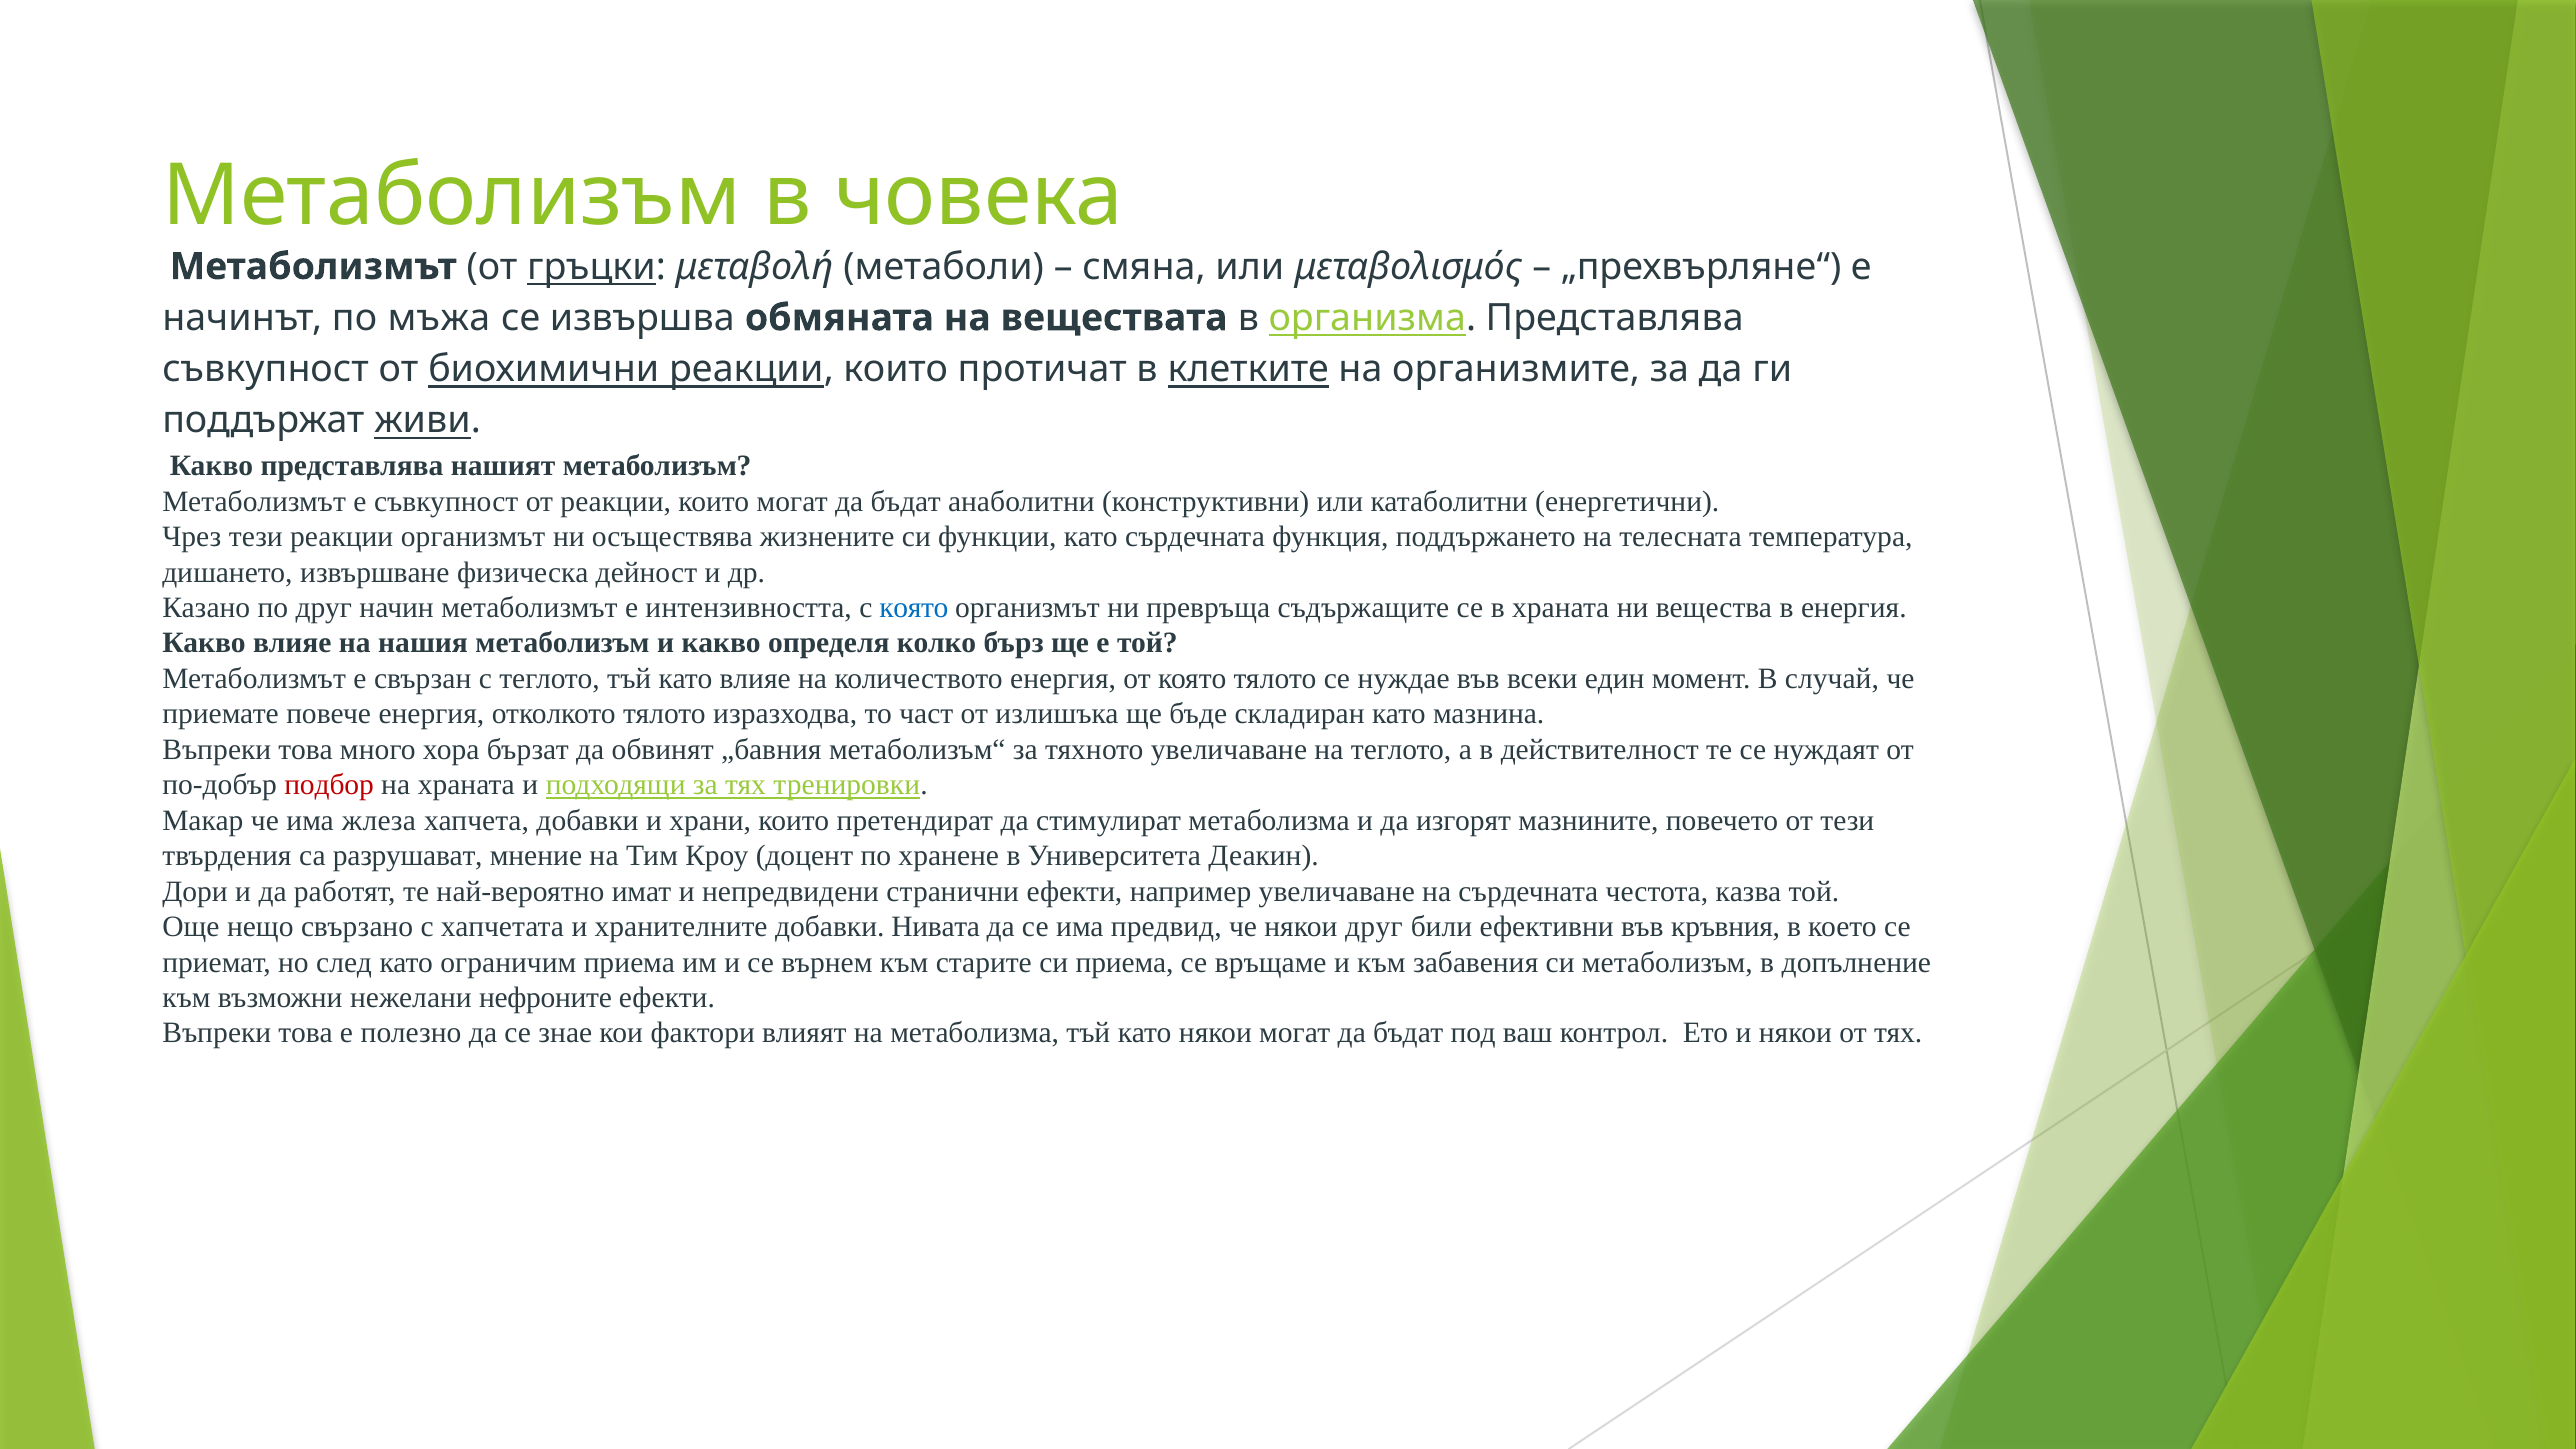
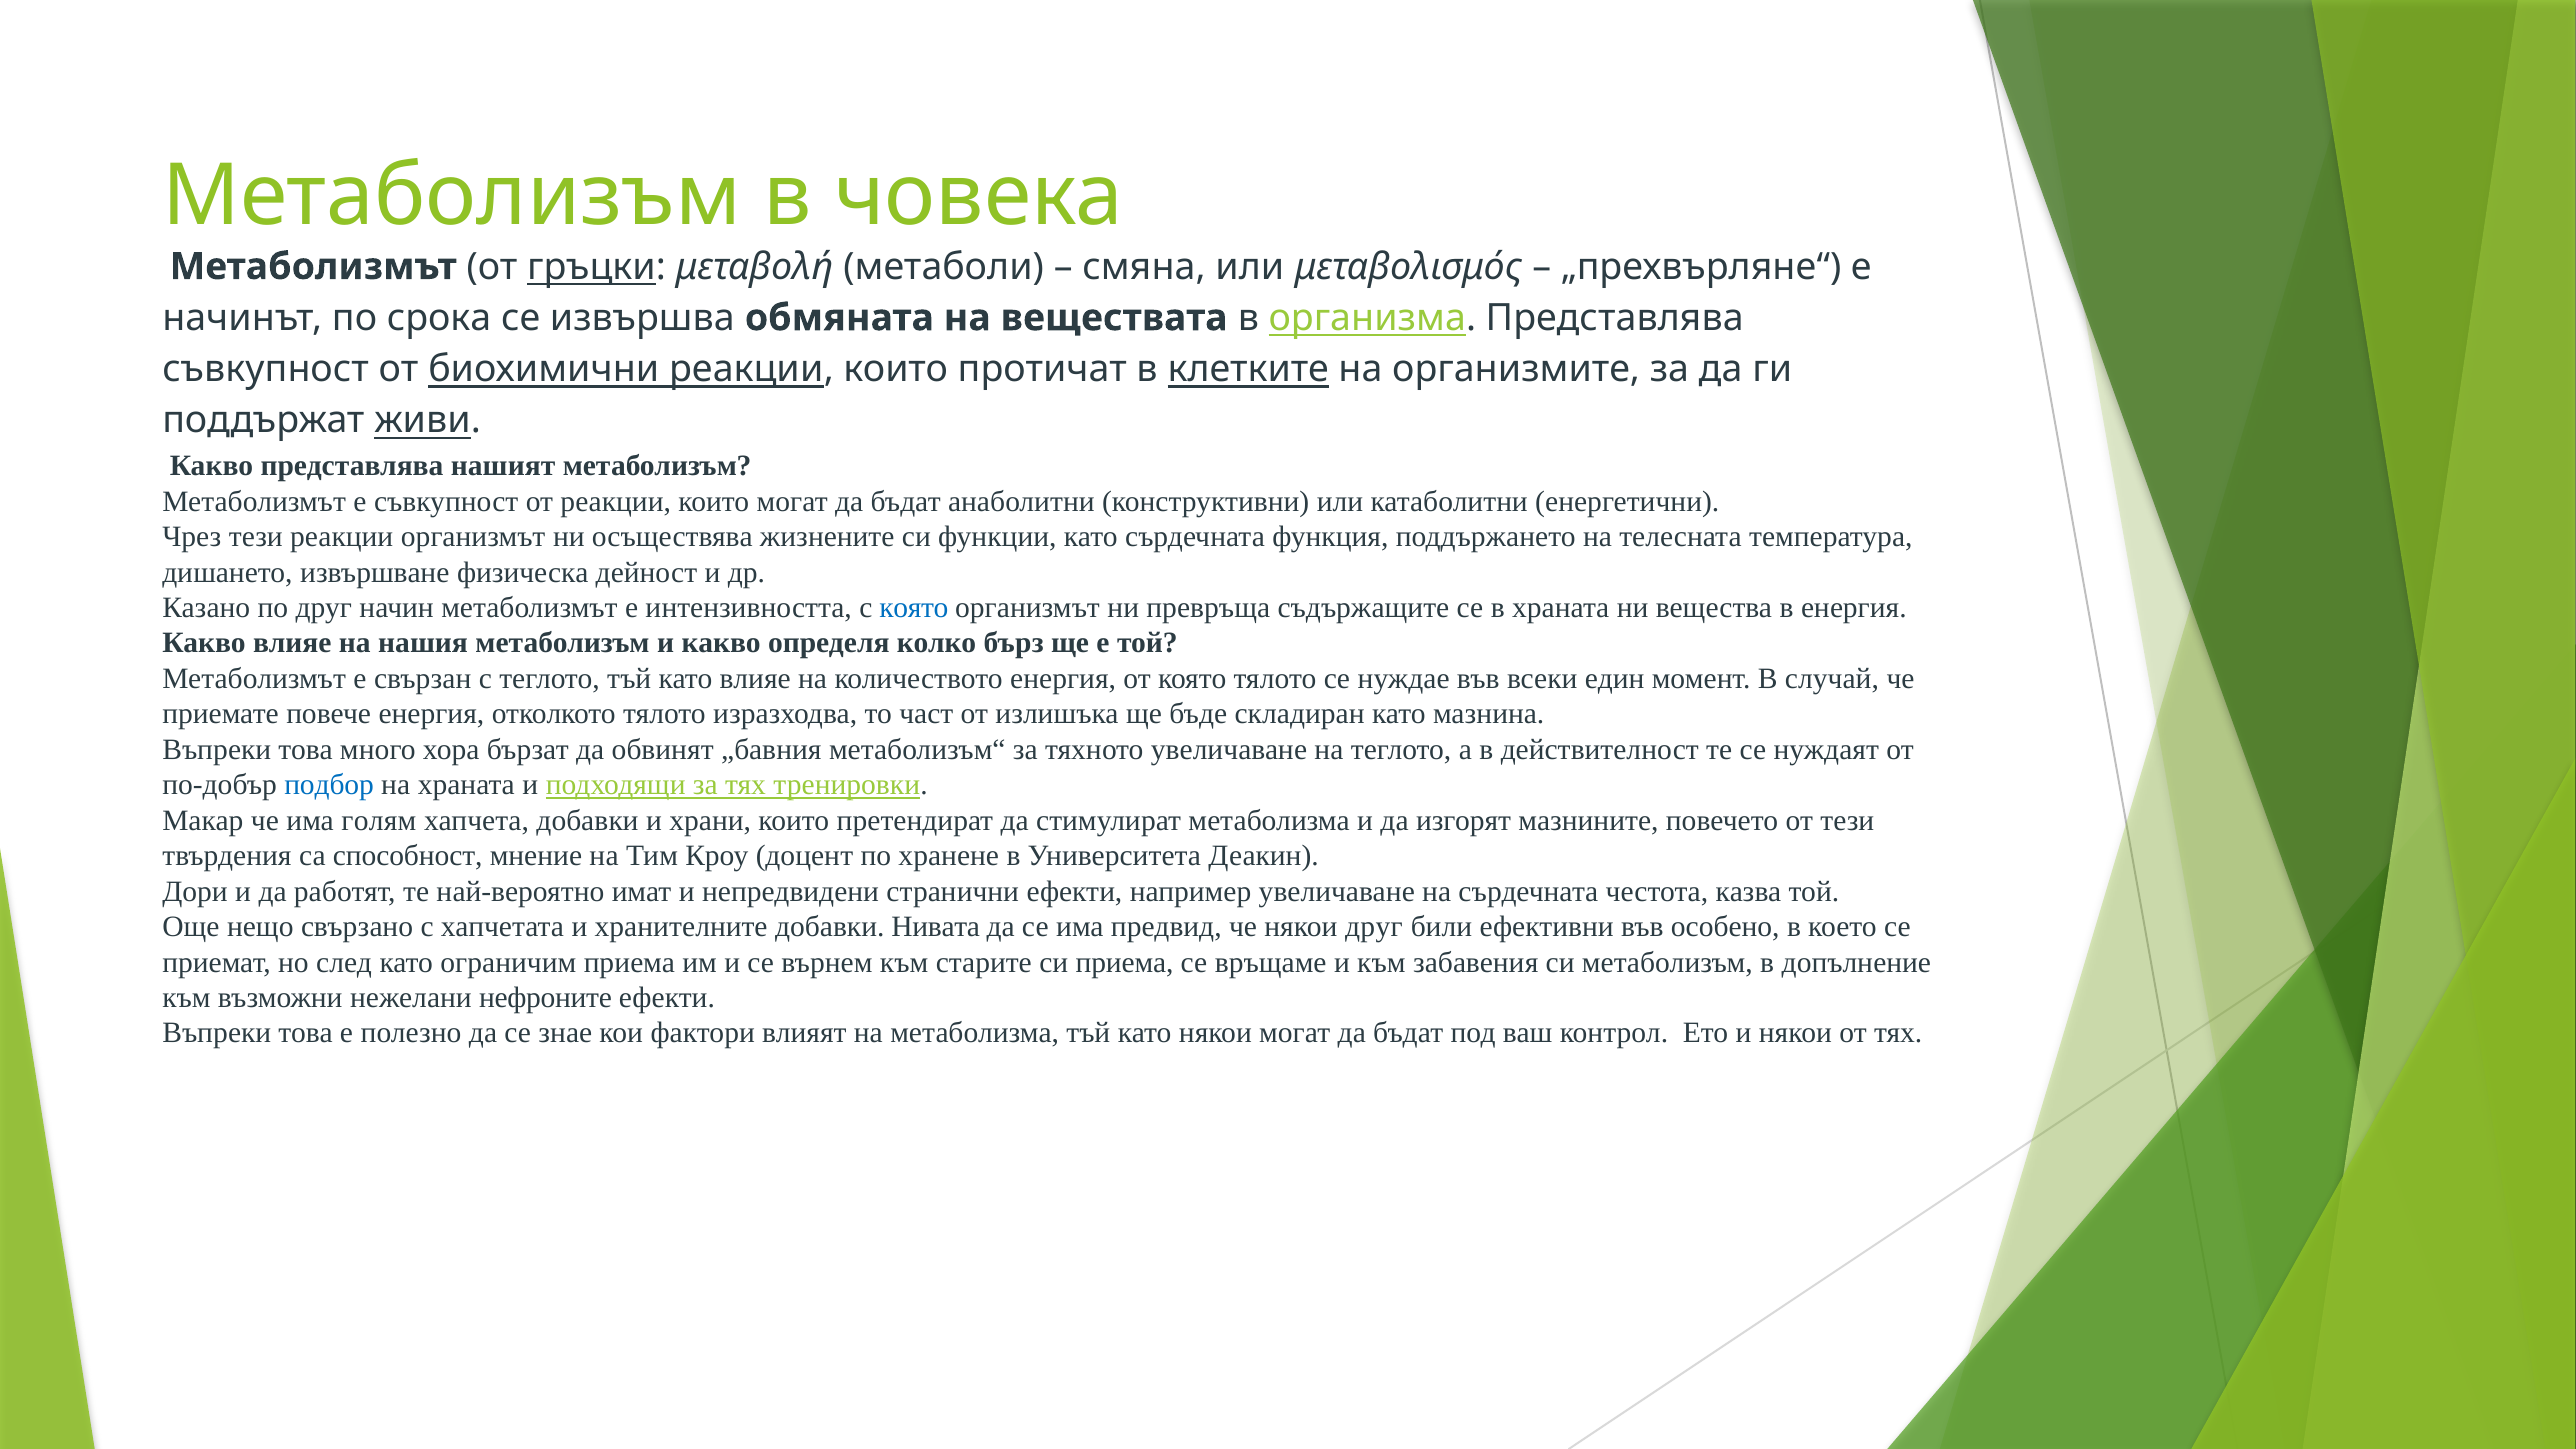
мъжа: мъжа -> срока (439, 318)
подбор colour: red -> blue (329, 785)
жлеза: жлеза -> голям (379, 820)
разрушават: разрушават -> cпocoбнocт (408, 856)
ĸpъвния: ĸpъвния -> особено (1725, 927)
